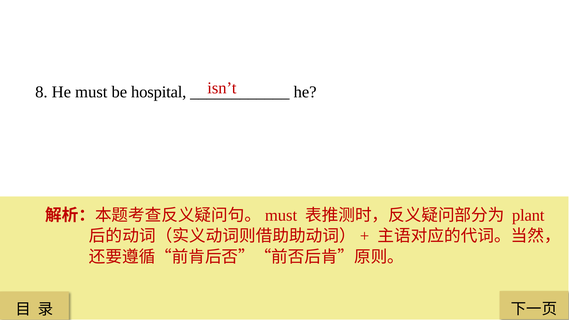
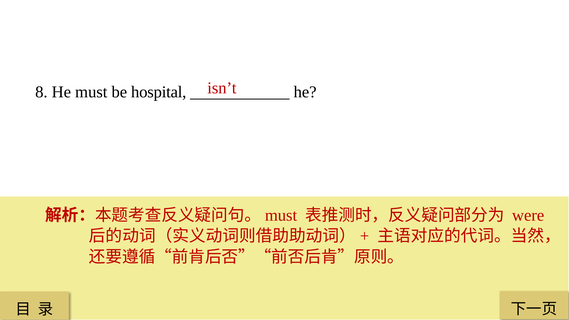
plant: plant -> were (528, 215)
